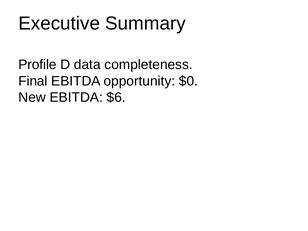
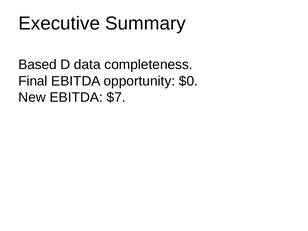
Profile: Profile -> Based (38, 65)
$6: $6 -> $7 (116, 97)
